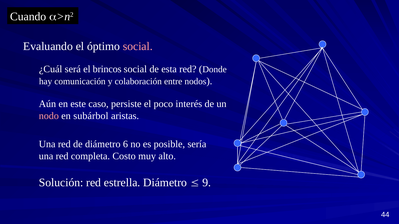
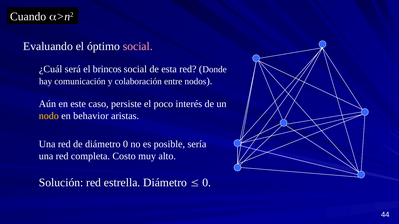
nodo colour: pink -> yellow (49, 116)
subárbol: subárbol -> behavior (91, 116)
diámetro 6: 6 -> 0 (125, 144)
9: 9 -> 0 (207, 183)
